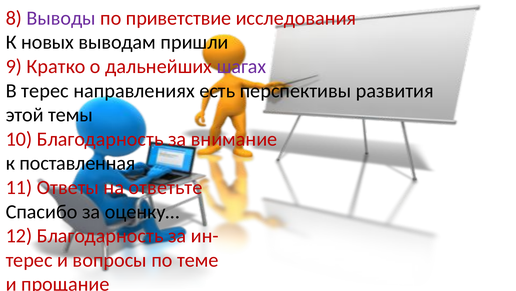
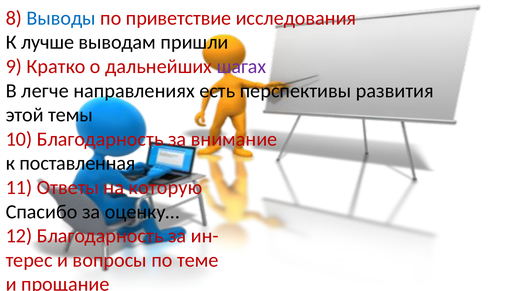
Выводы colour: purple -> blue (61, 18)
новых: новых -> лучше (48, 42)
В терес: терес -> легче (45, 91)
ответьте: ответьте -> которую (166, 188)
